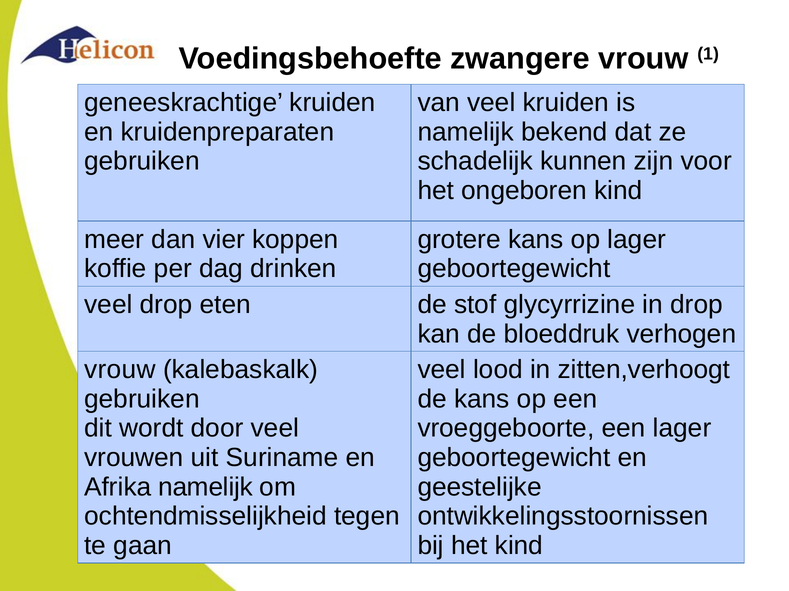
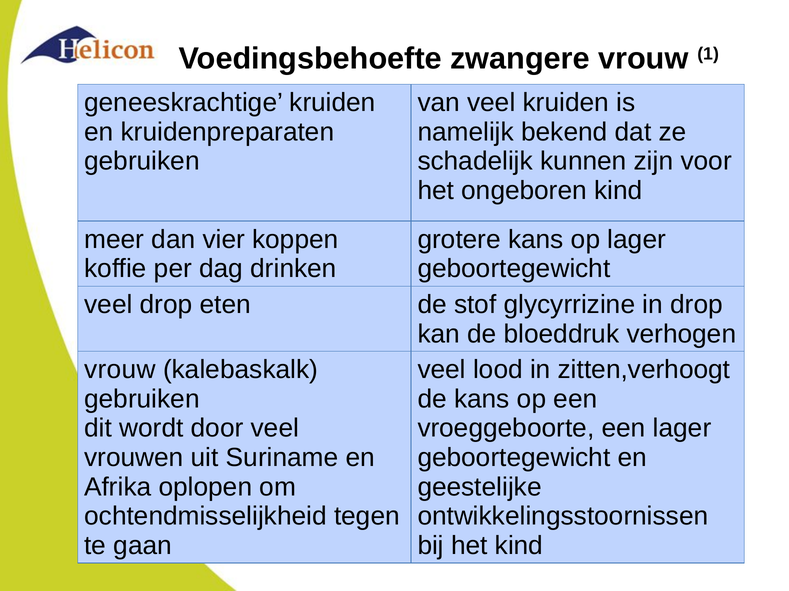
Afrika namelijk: namelijk -> oplopen (205, 488)
